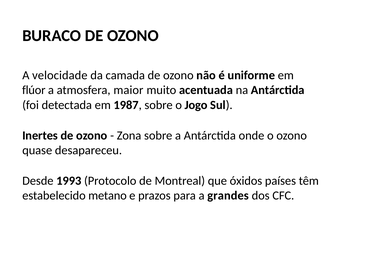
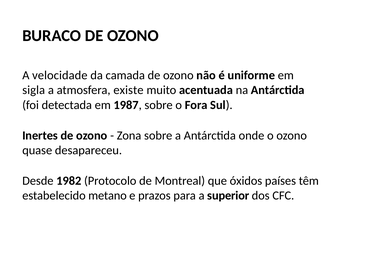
flúor: flúor -> sigla (34, 90)
maior: maior -> existe (128, 90)
Jogo: Jogo -> Fora (196, 105)
1993: 1993 -> 1982 (69, 180)
grandes: grandes -> superior (228, 195)
